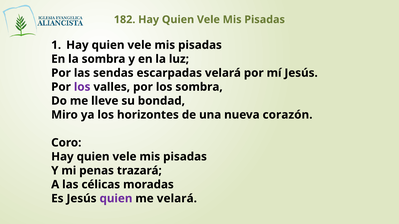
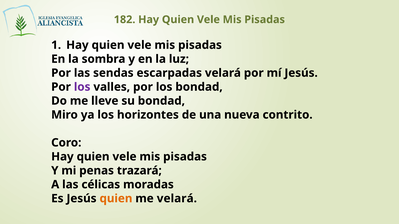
los sombra: sombra -> bondad (199, 87)
corazón: corazón -> contrito (288, 115)
quien colour: purple -> orange (116, 199)
